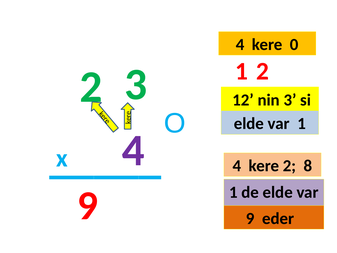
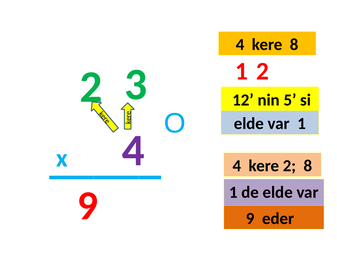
kere 0: 0 -> 8 (294, 45)
nin 3: 3 -> 5 (290, 100)
